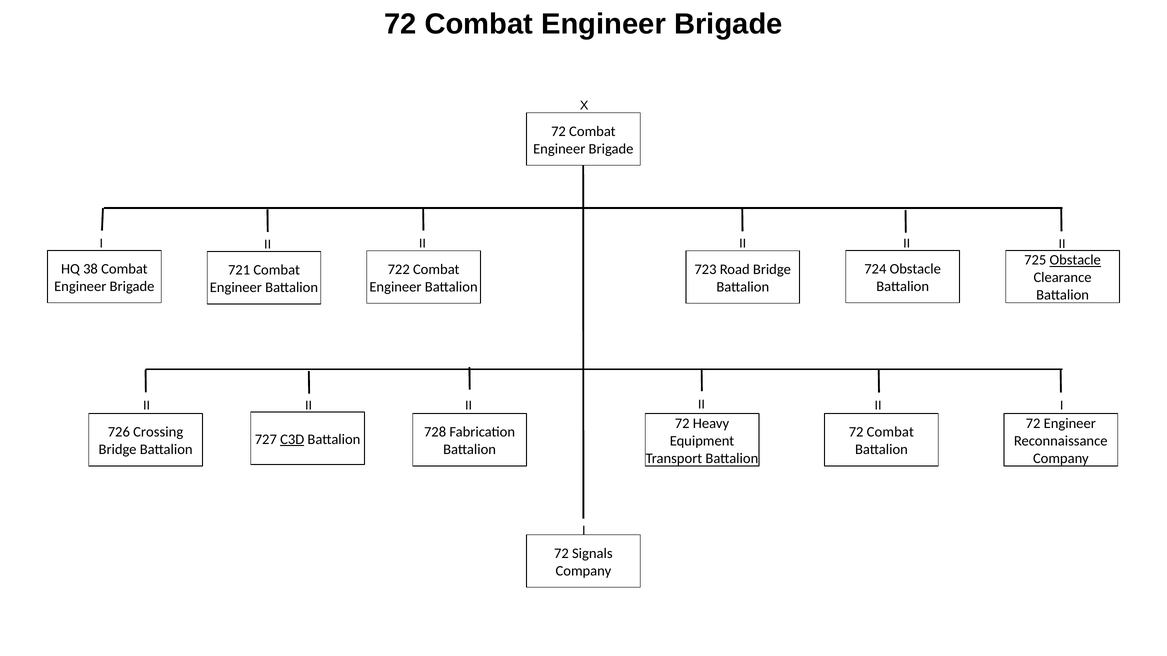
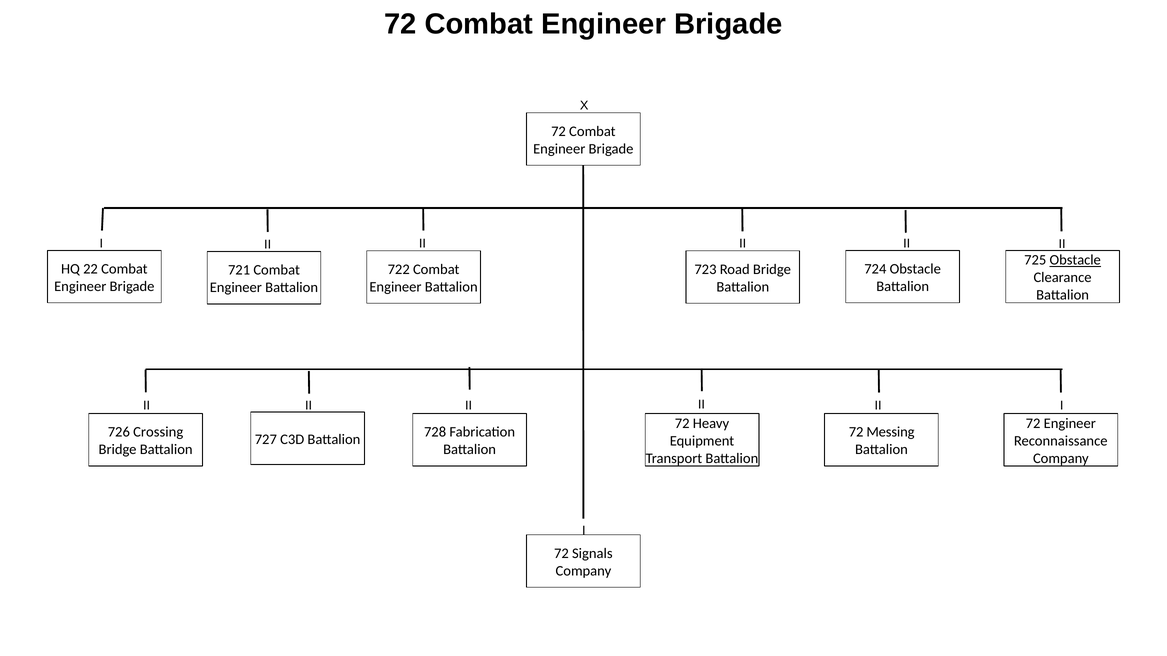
38: 38 -> 22 (91, 269)
Combat: Combat -> Messing (890, 432)
C3D underline: present -> none (292, 440)
